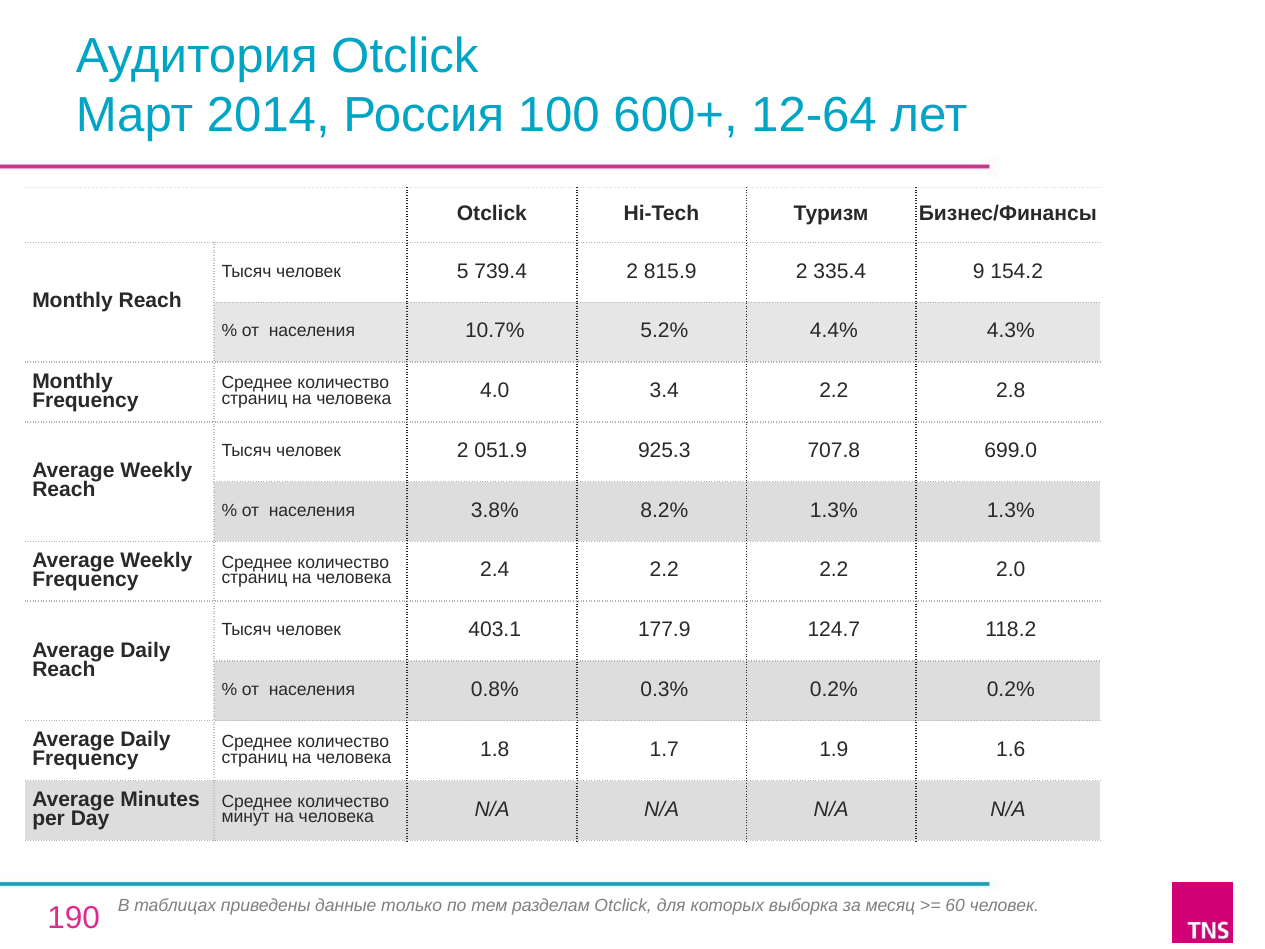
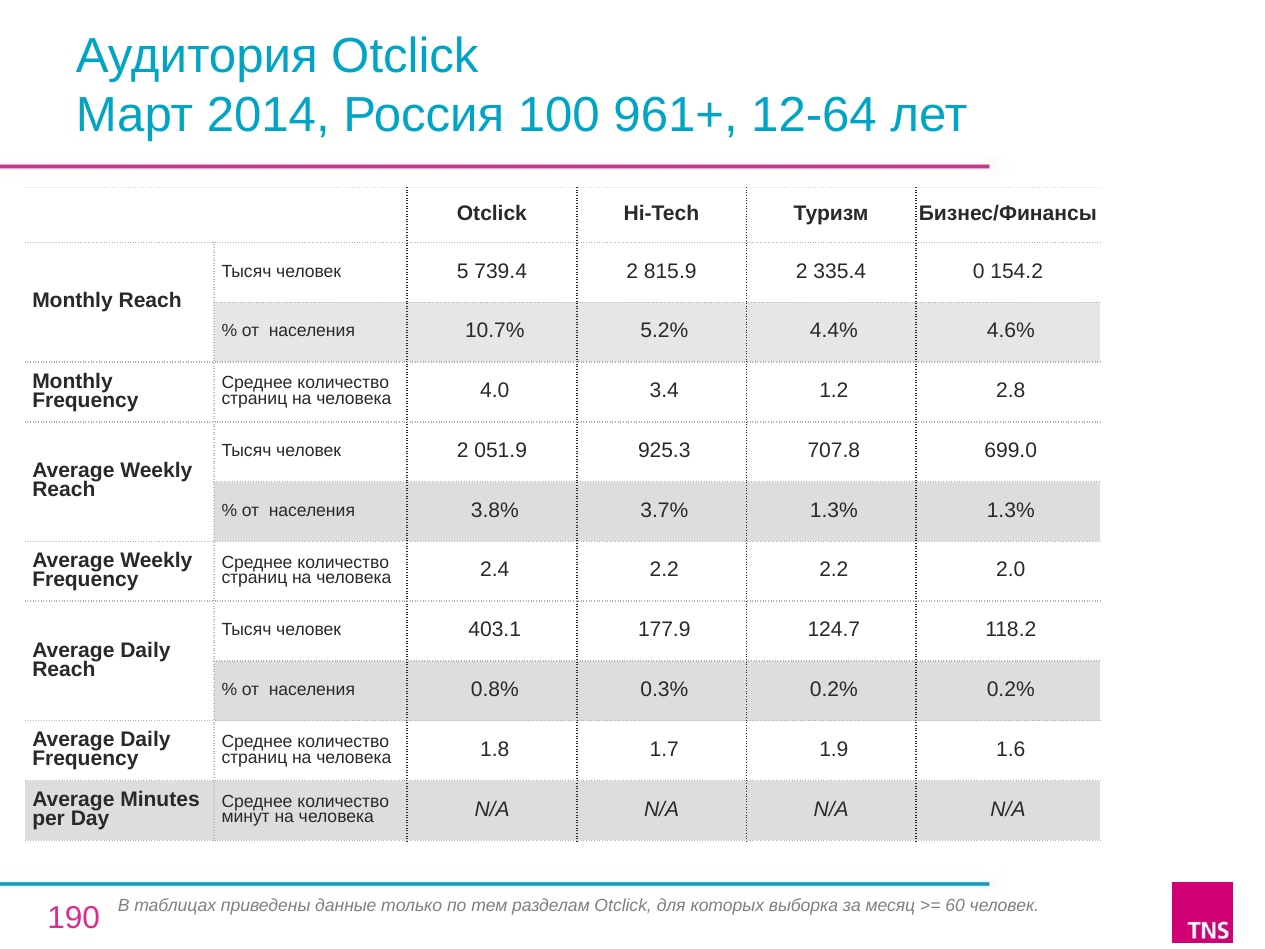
600+: 600+ -> 961+ (676, 115)
9: 9 -> 0 (979, 271)
4.3%: 4.3% -> 4.6% (1011, 331)
3.4 2.2: 2.2 -> 1.2 (834, 391)
8.2%: 8.2% -> 3.7% (664, 510)
